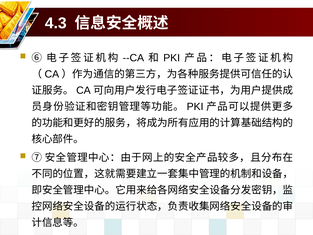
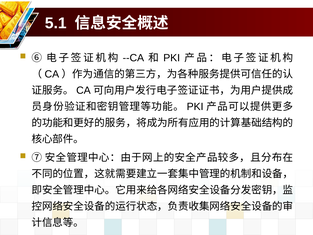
4.3: 4.3 -> 5.1 (56, 23)
